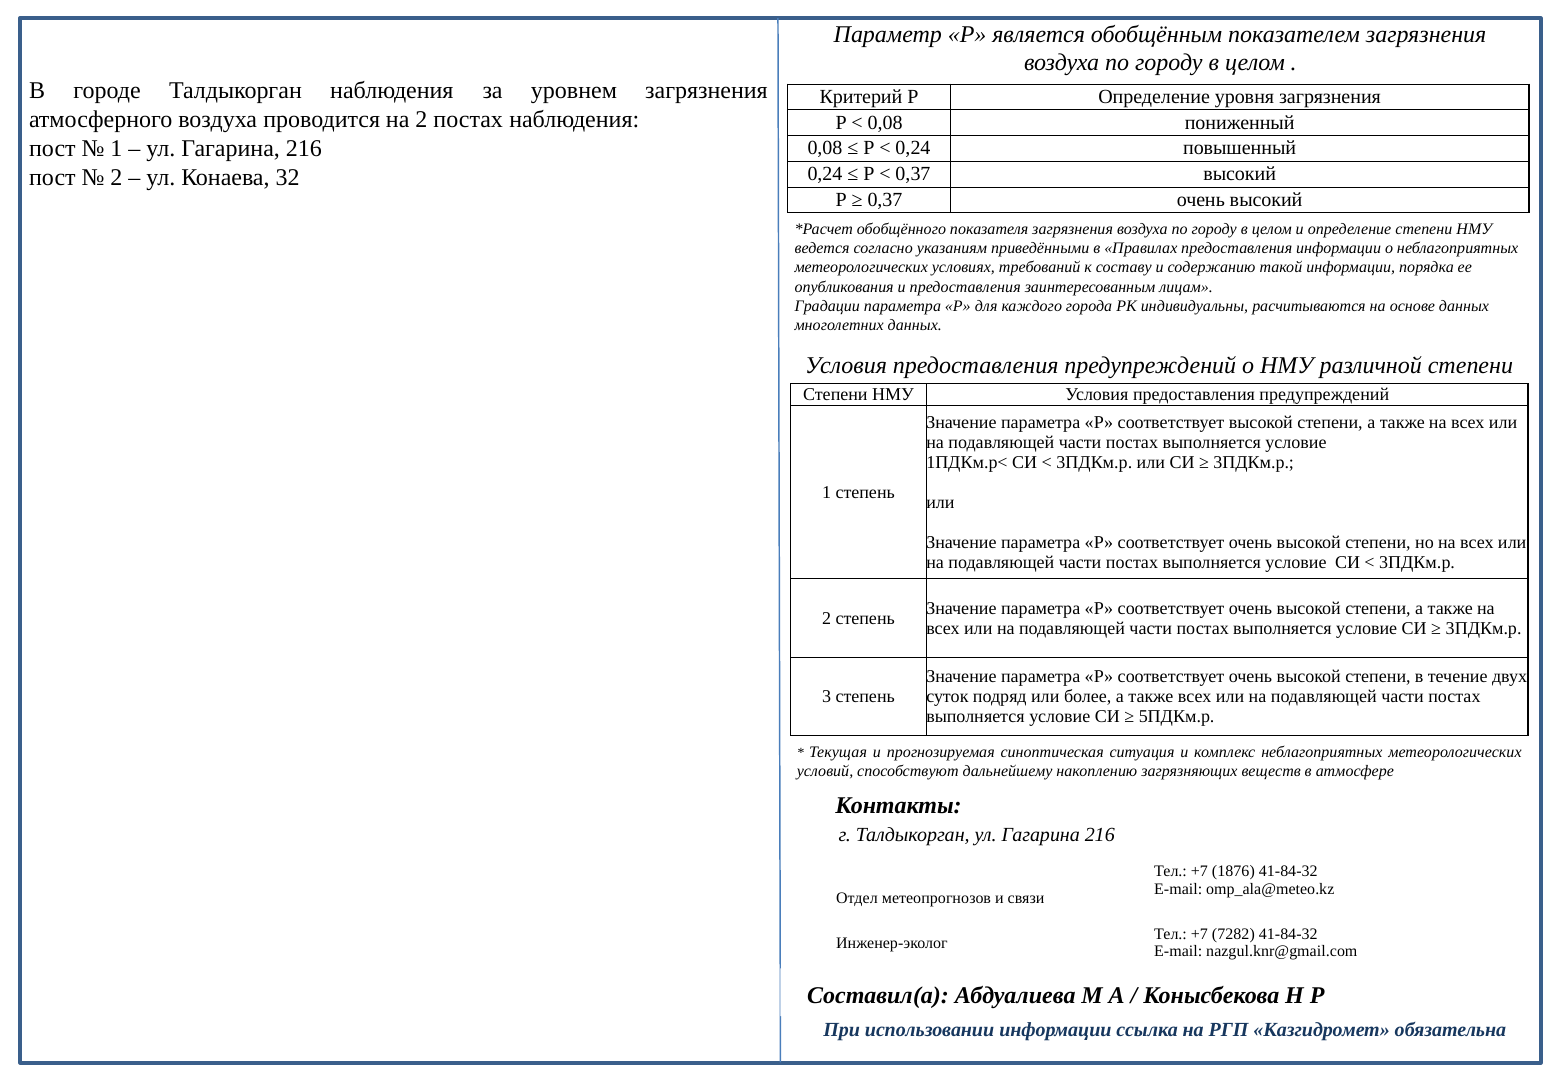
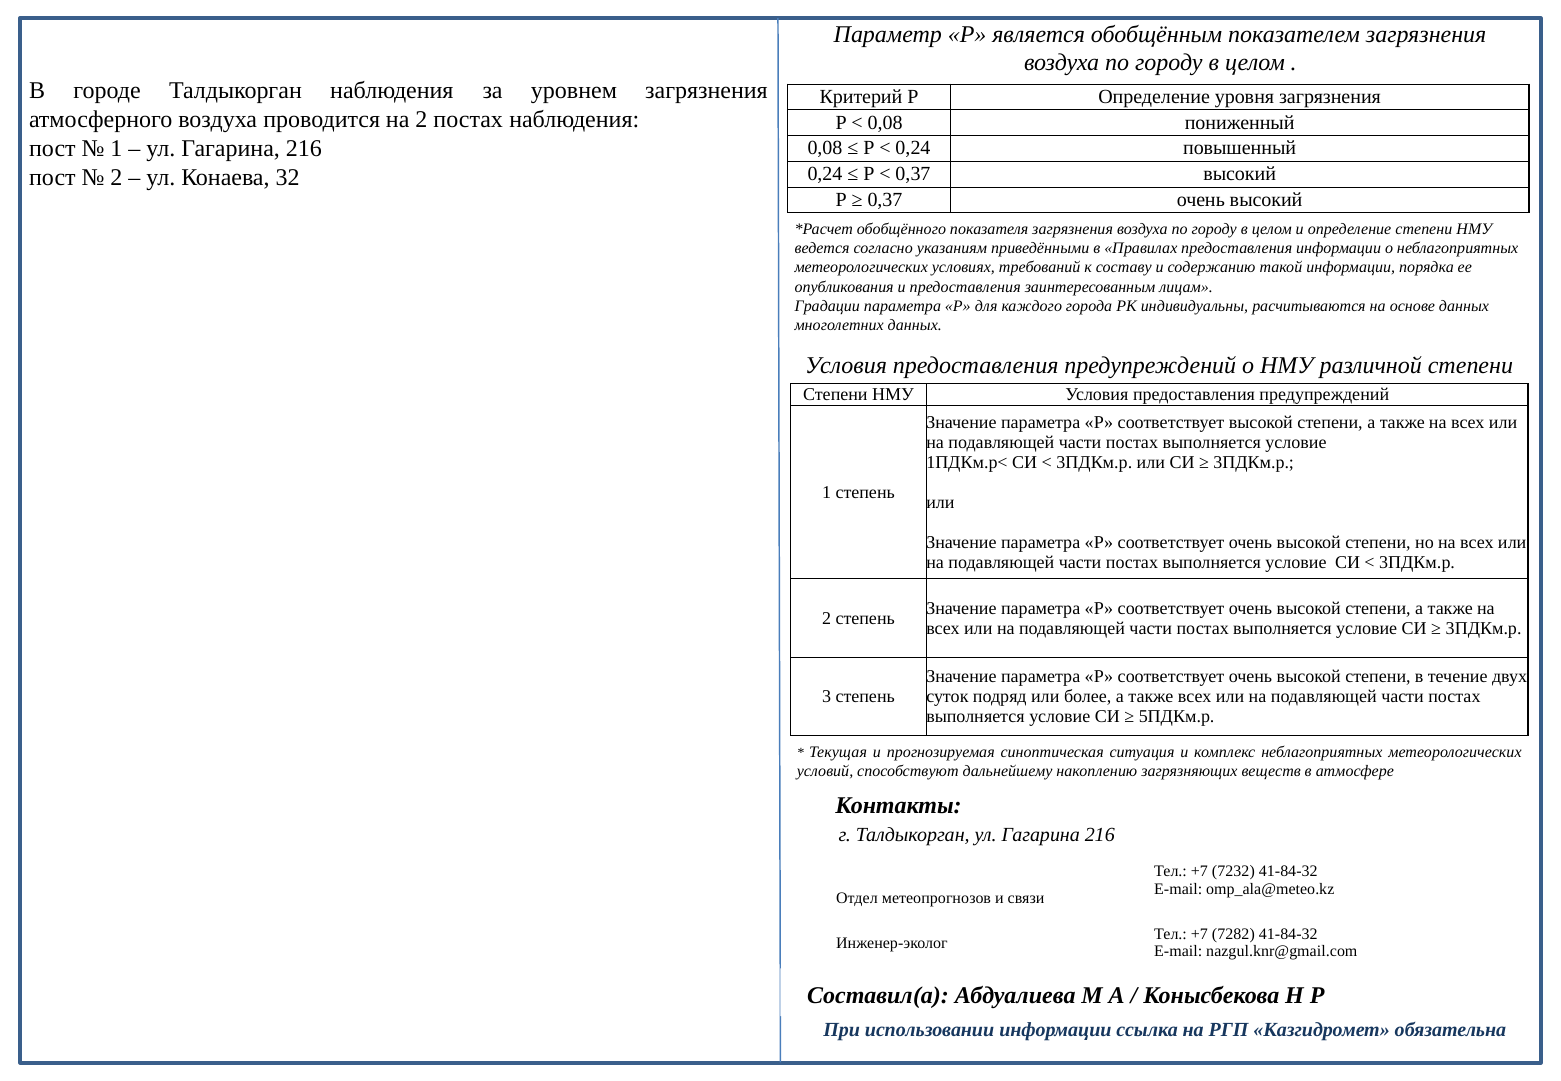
1876: 1876 -> 7232 (1233, 871)
